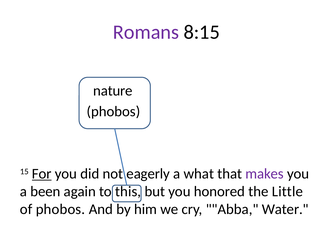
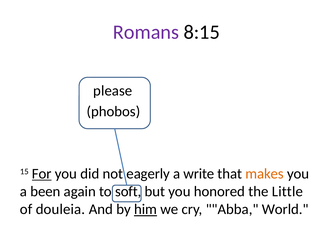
nature: nature -> please (113, 91)
what: what -> write (199, 174)
makes colour: purple -> orange (265, 174)
this: this -> soft (128, 191)
of phobos: phobos -> douleia (60, 209)
him underline: none -> present (146, 209)
Water: Water -> World (285, 209)
